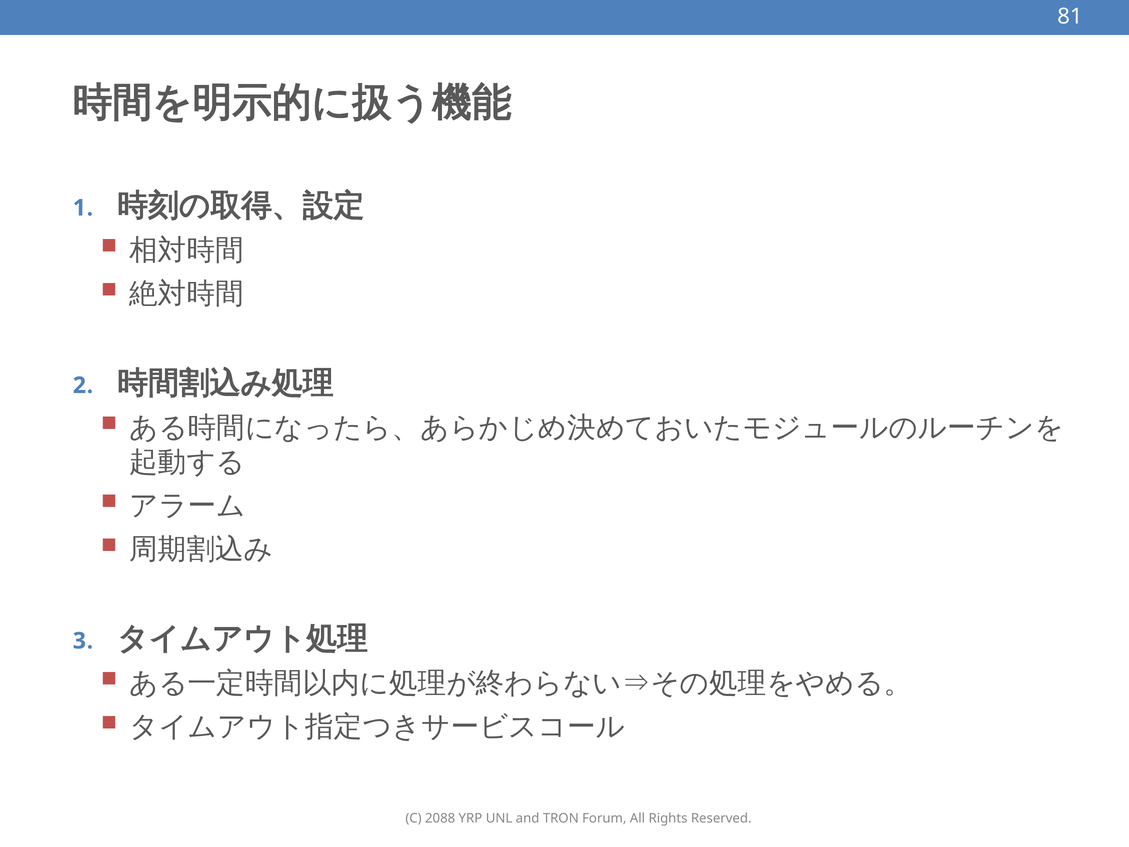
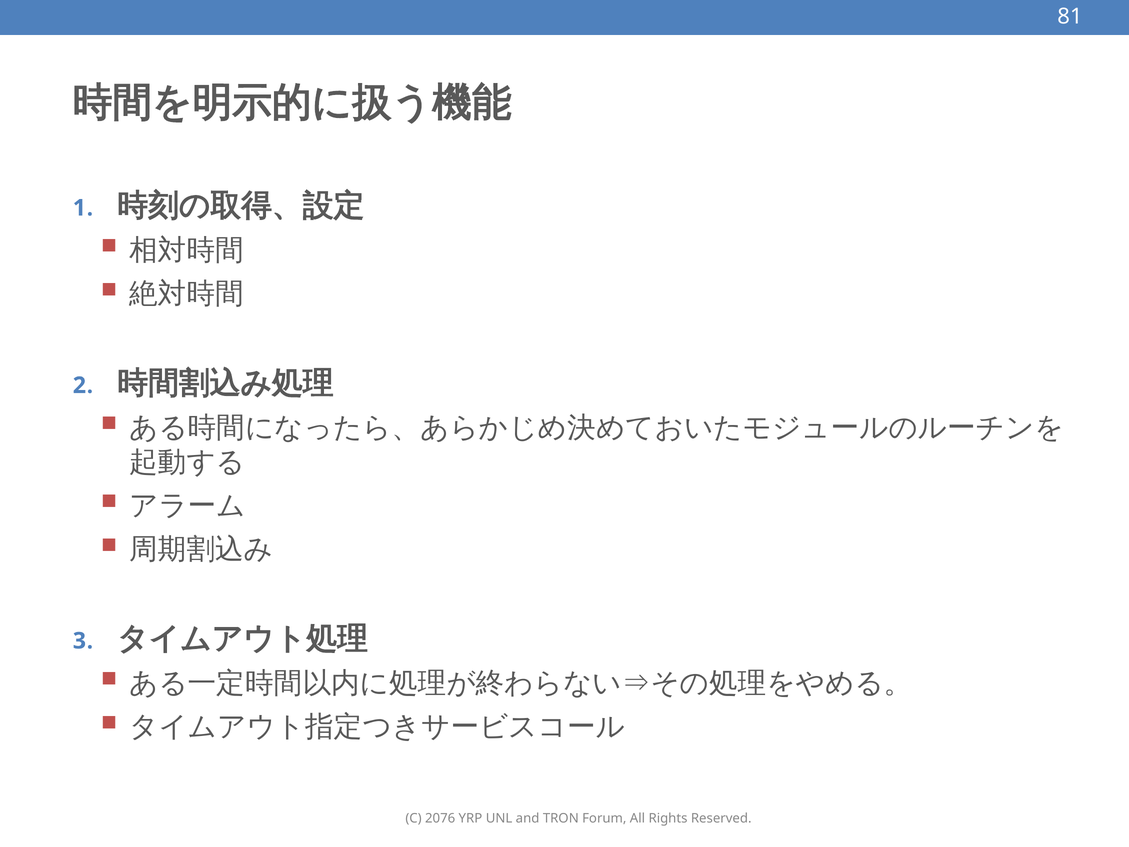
2088: 2088 -> 2076 (440, 818)
